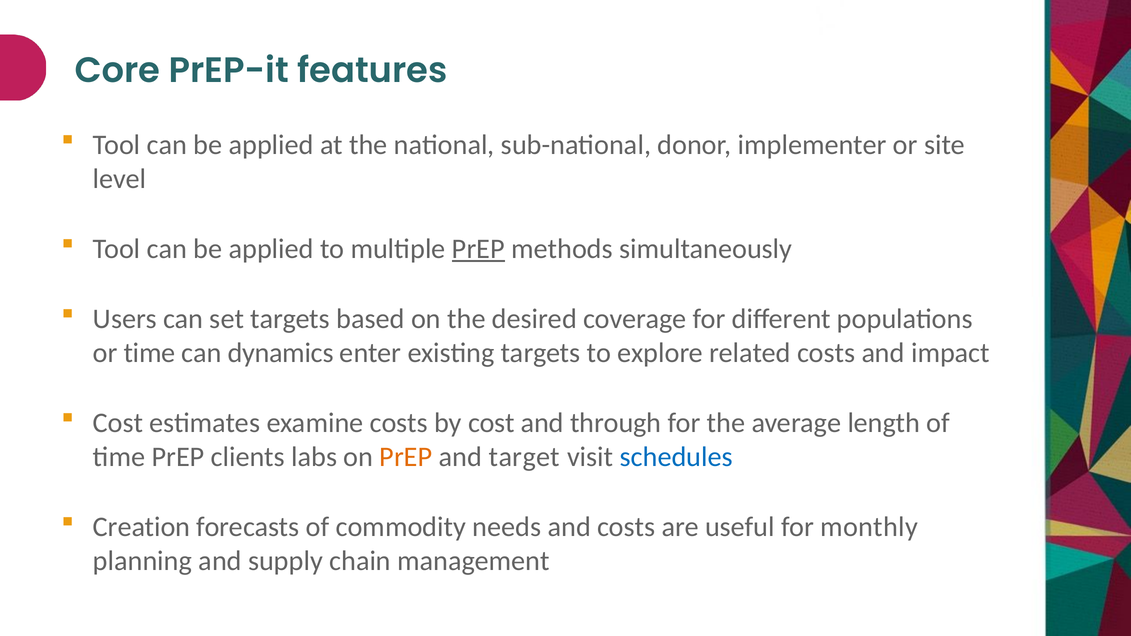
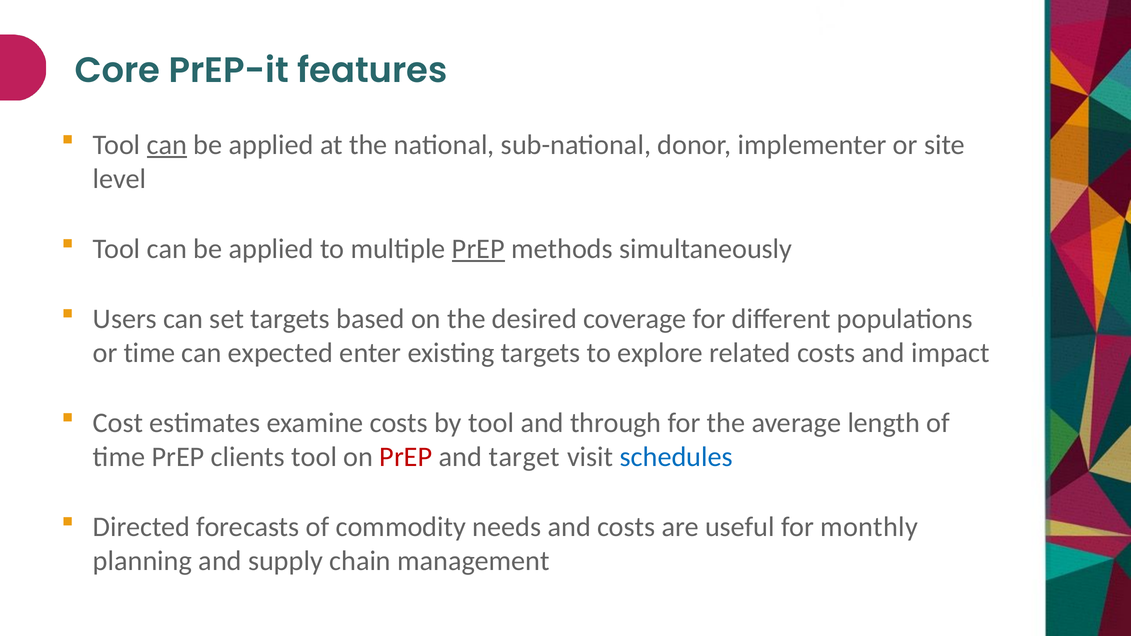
can underline: none -> present (167, 145)
dynamics: dynamics -> expected (280, 353)
by cost: cost -> tool (491, 423)
clients labs: labs -> tool (314, 457)
PrEP colour: orange -> red (406, 457)
Creation: Creation -> Directed (142, 527)
